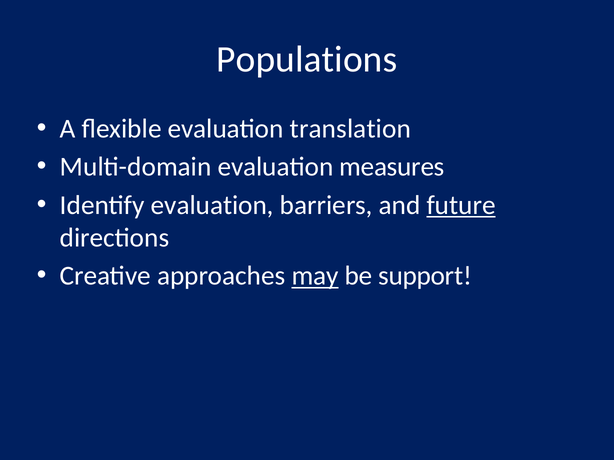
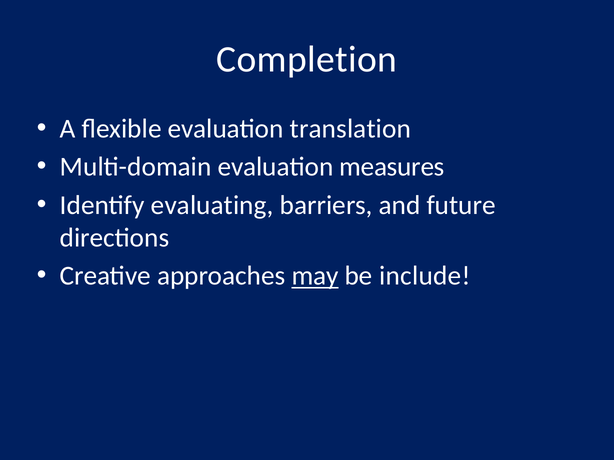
Populations: Populations -> Completion (307, 59)
Identify evaluation: evaluation -> evaluating (212, 205)
future underline: present -> none (461, 205)
support: support -> include (425, 276)
